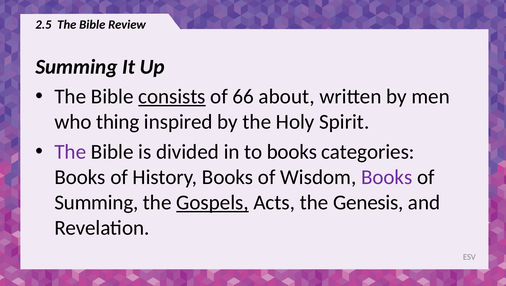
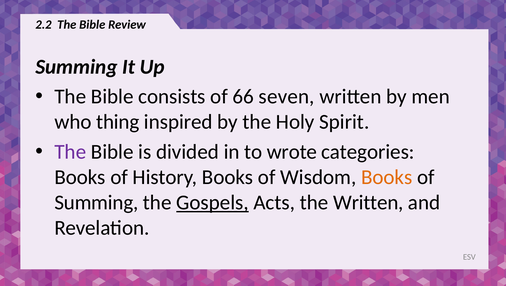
2.5: 2.5 -> 2.2 (43, 25)
consists underline: present -> none (172, 96)
about: about -> seven (287, 96)
to books: books -> wrote (292, 152)
Books colour: purple -> orange (387, 177)
the Genesis: Genesis -> Written (368, 202)
